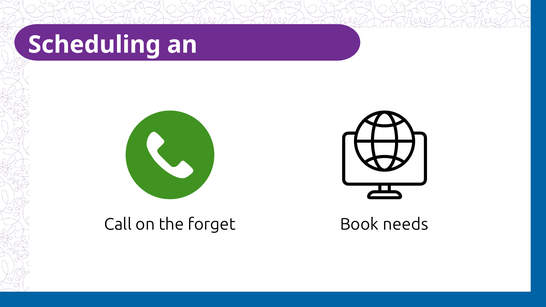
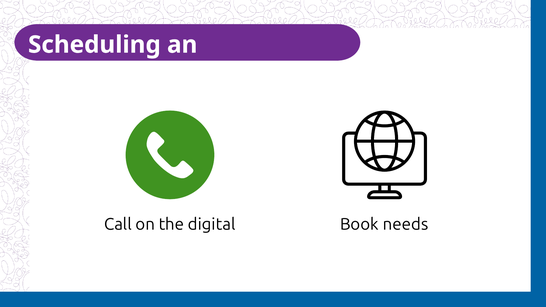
forget: forget -> digital (212, 224)
